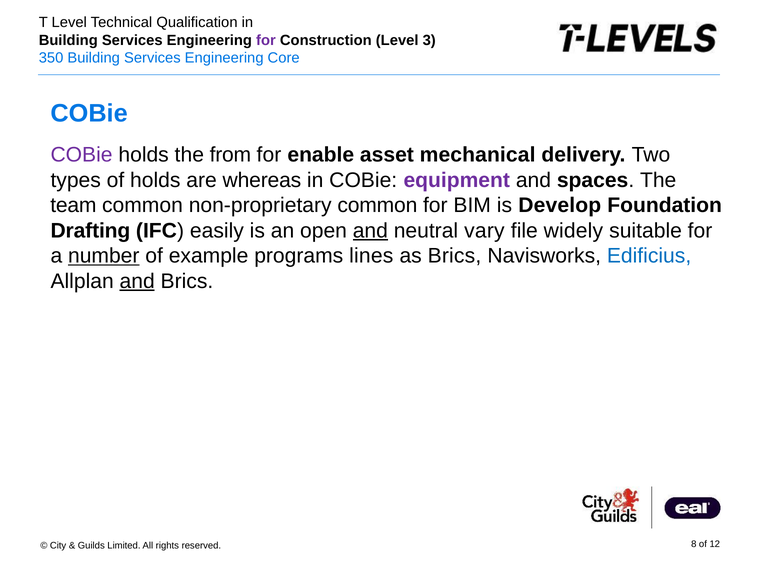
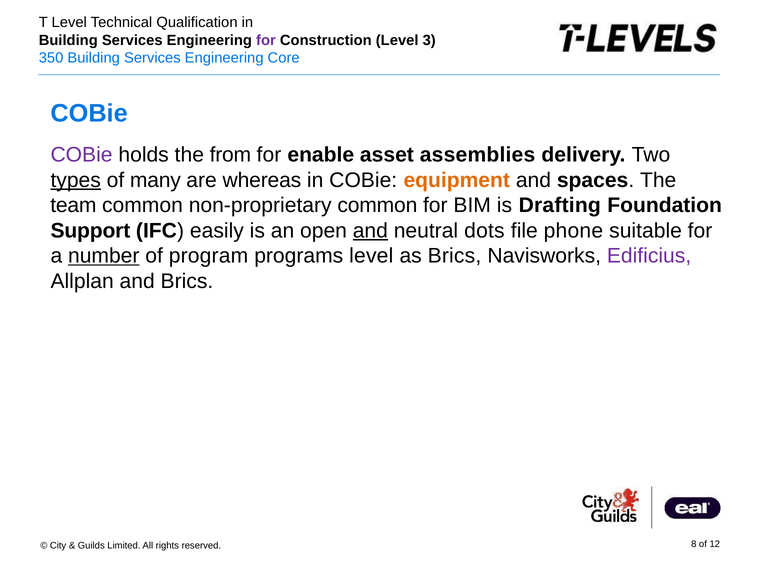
mechanical: mechanical -> assemblies (478, 155)
types underline: none -> present (76, 180)
of holds: holds -> many (155, 180)
equipment colour: purple -> orange (457, 180)
Develop: Develop -> Drafting (560, 205)
Drafting: Drafting -> Support (90, 230)
vary: vary -> dots (484, 230)
widely: widely -> phone (573, 230)
example: example -> program (208, 256)
programs lines: lines -> level (371, 256)
Edificius colour: blue -> purple (649, 256)
and underline: present -> none (137, 281)
